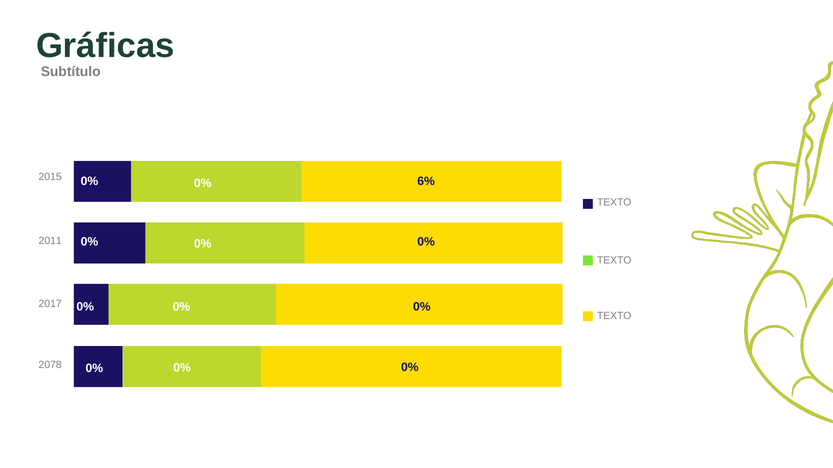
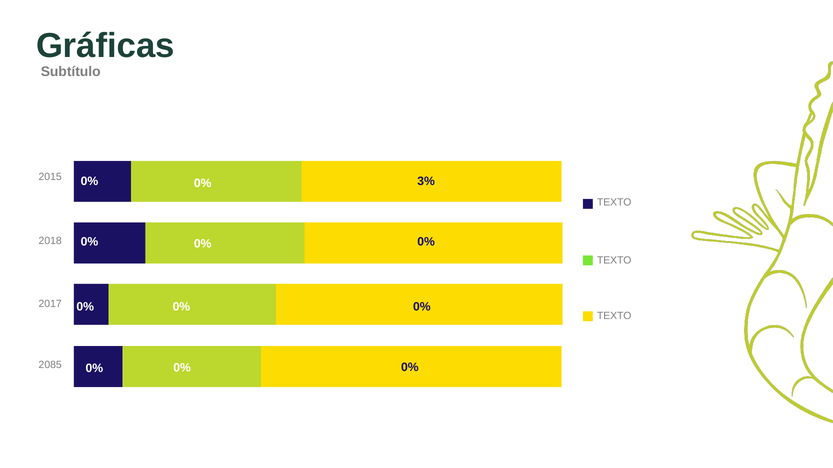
6%: 6% -> 3% (426, 181)
2011: 2011 -> 2018 (50, 241)
2078: 2078 -> 2085 (50, 365)
